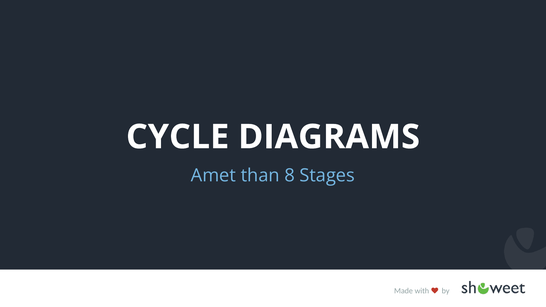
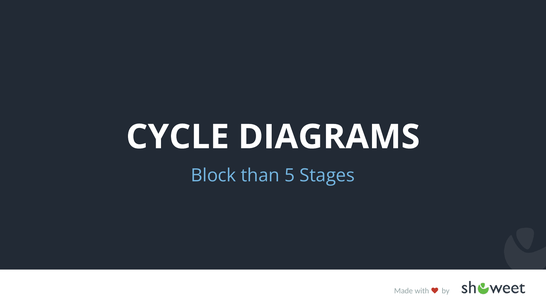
Amet: Amet -> Block (214, 176)
8: 8 -> 5 (290, 176)
